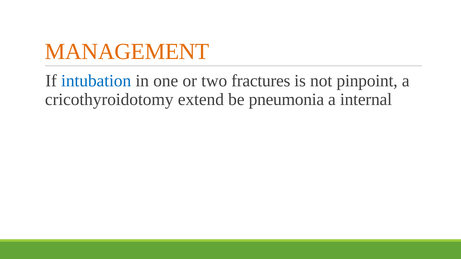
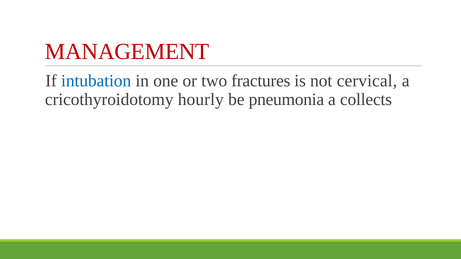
MANAGEMENT colour: orange -> red (127, 52)
pinpoint: pinpoint -> cervical (367, 81)
extend: extend -> hourly (201, 99)
internal: internal -> collects (366, 99)
